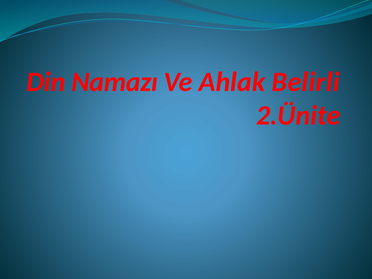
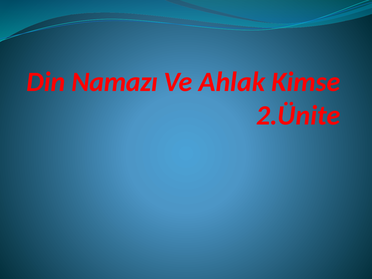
Belirli: Belirli -> Kimse (306, 82)
